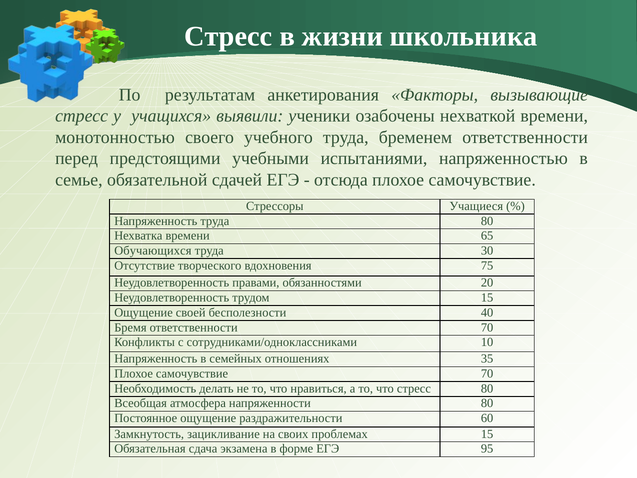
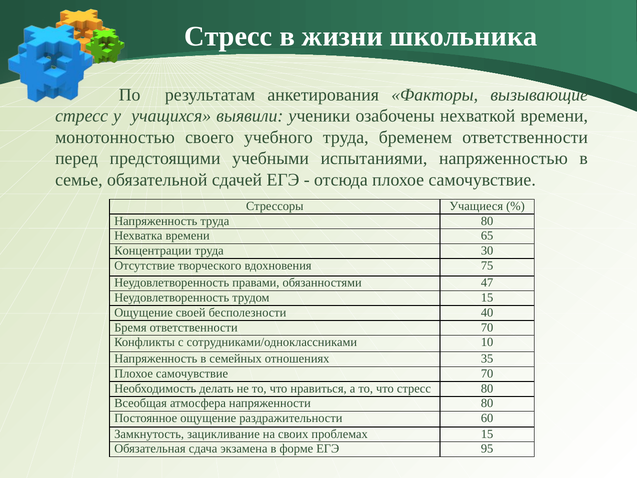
Обучающихся: Обучающихся -> Концентрации (153, 251)
20: 20 -> 47 (487, 283)
